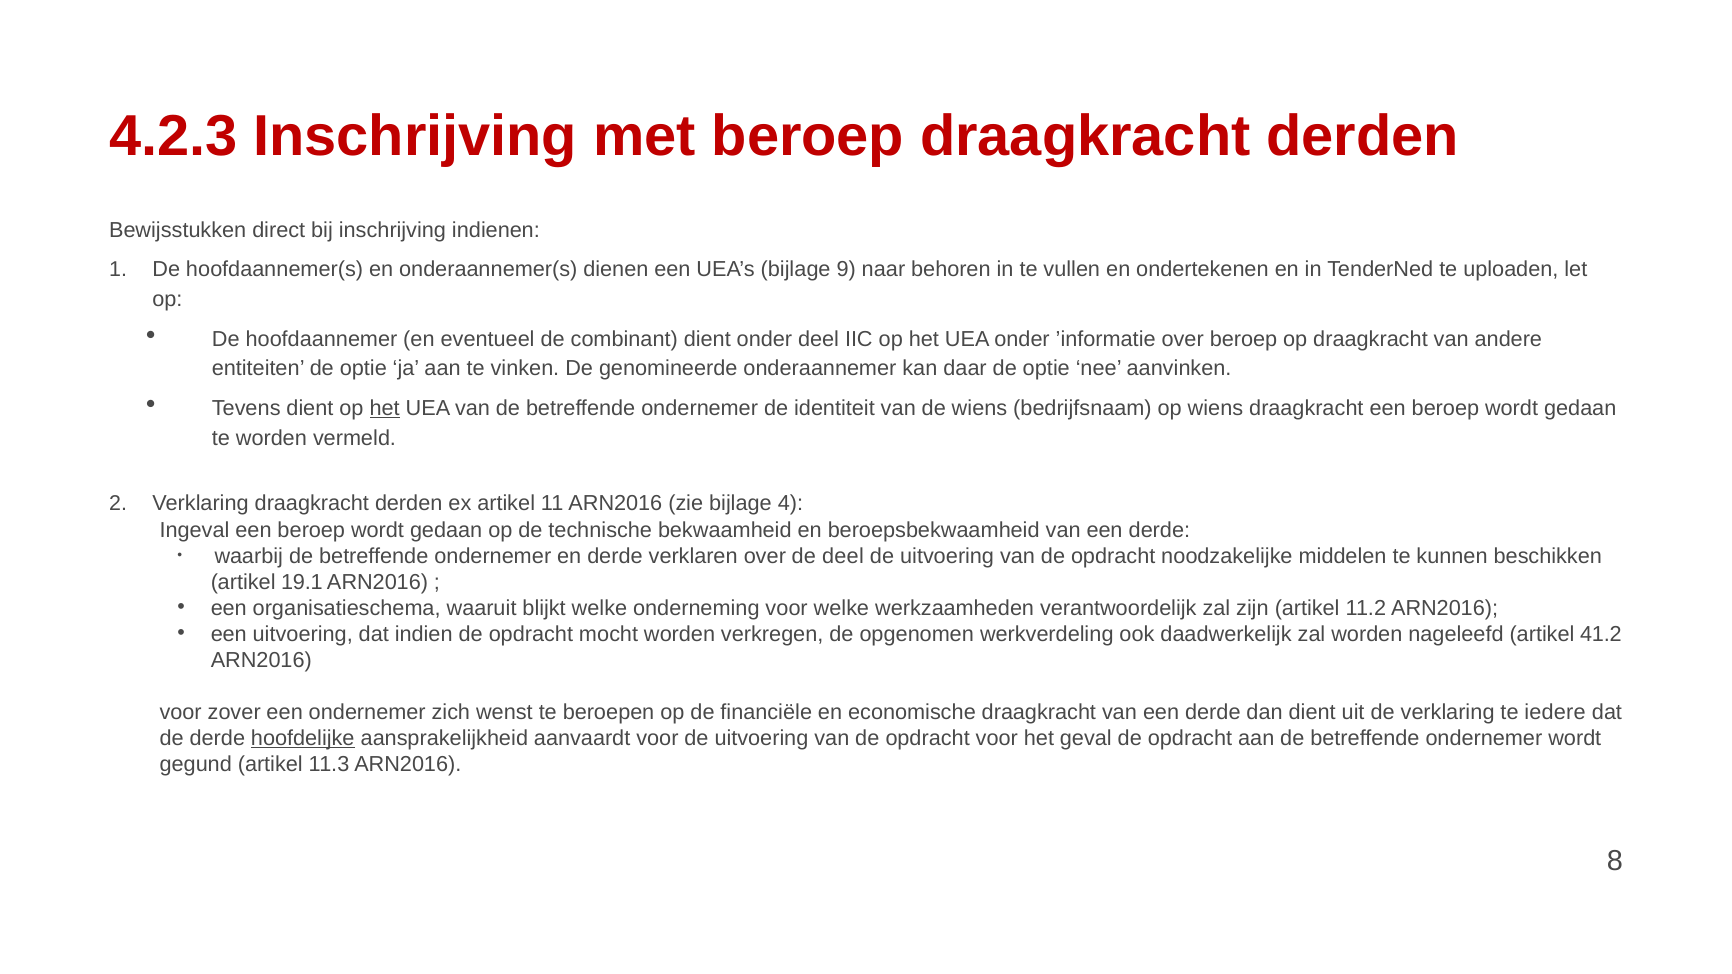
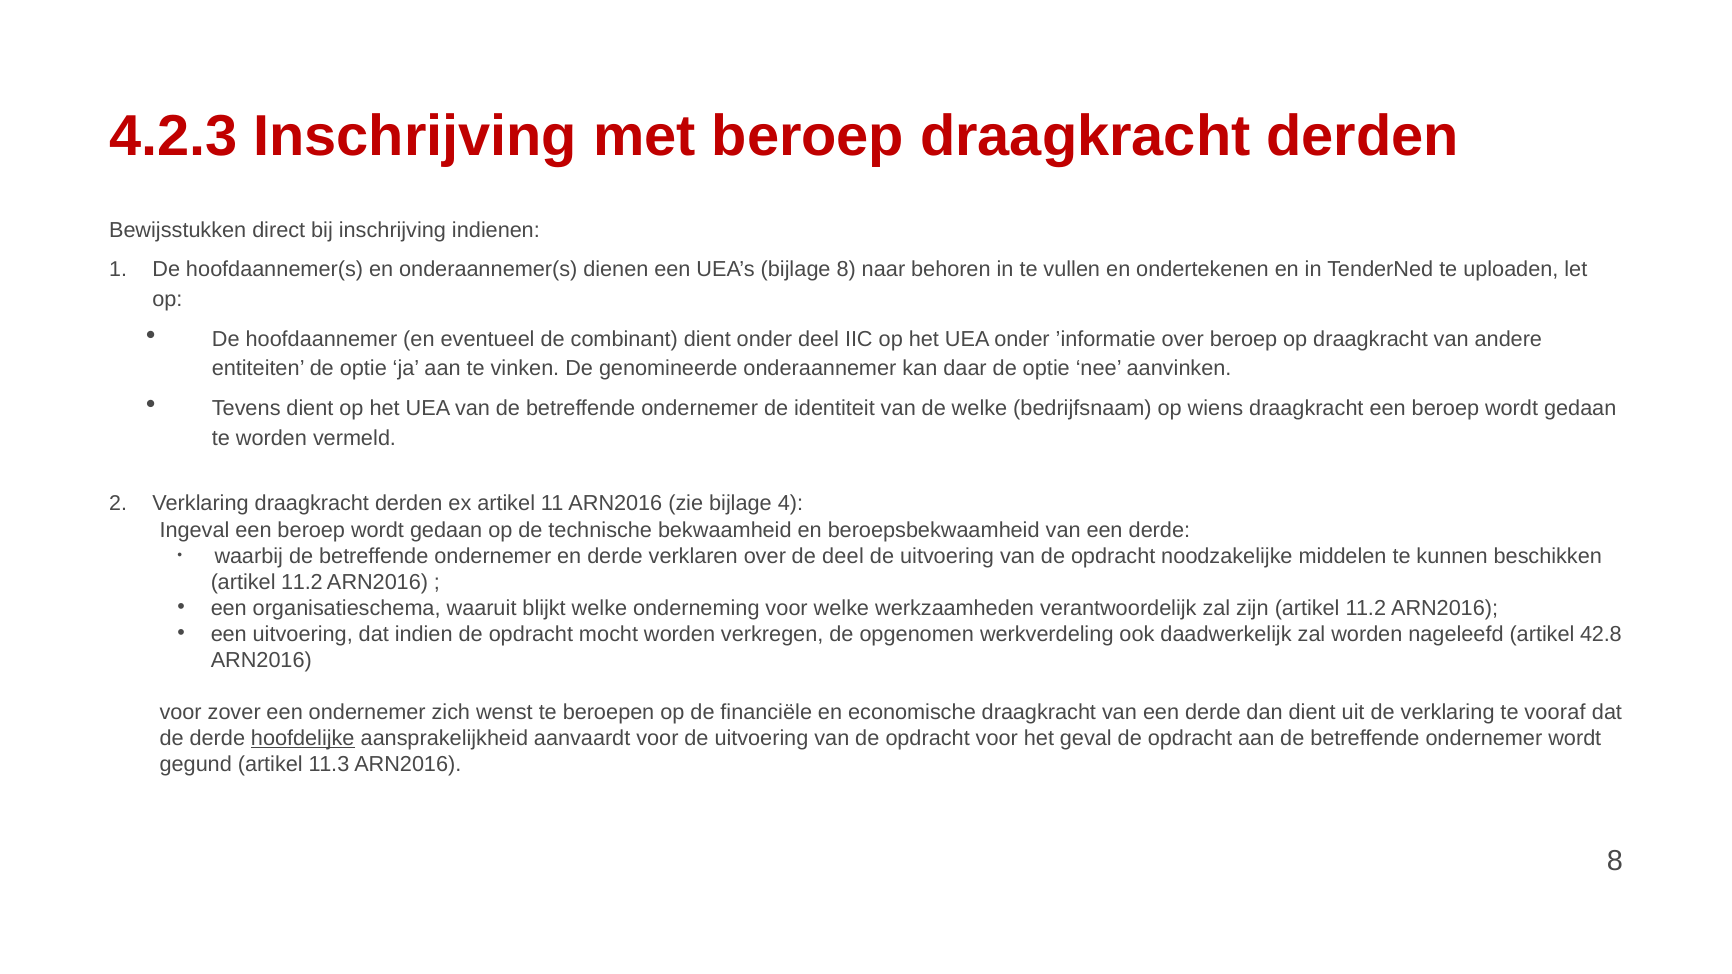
bijlage 9: 9 -> 8 (846, 269)
het underline: present -> none (385, 408)
de wiens: wiens -> welke (980, 408)
19.1: 19.1 -> 11.2 (302, 582)
41.2: 41.2 -> 42.8 (1601, 634)
iedere: iedere -> vooraf (1555, 712)
